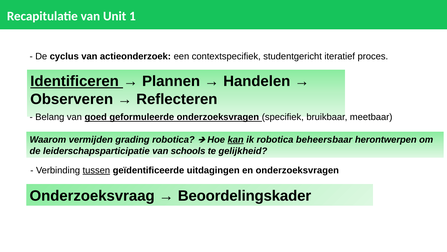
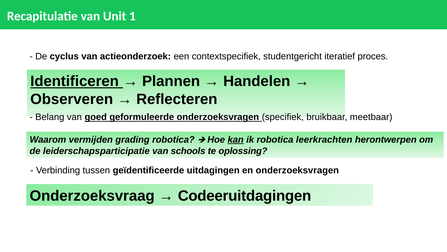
beheersbaar: beheersbaar -> leerkrachten (324, 139)
gelijkheid: gelijkheid -> oplossing (243, 151)
tussen underline: present -> none (96, 170)
Beoordelingskader: Beoordelingskader -> Codeeruitdagingen (245, 195)
